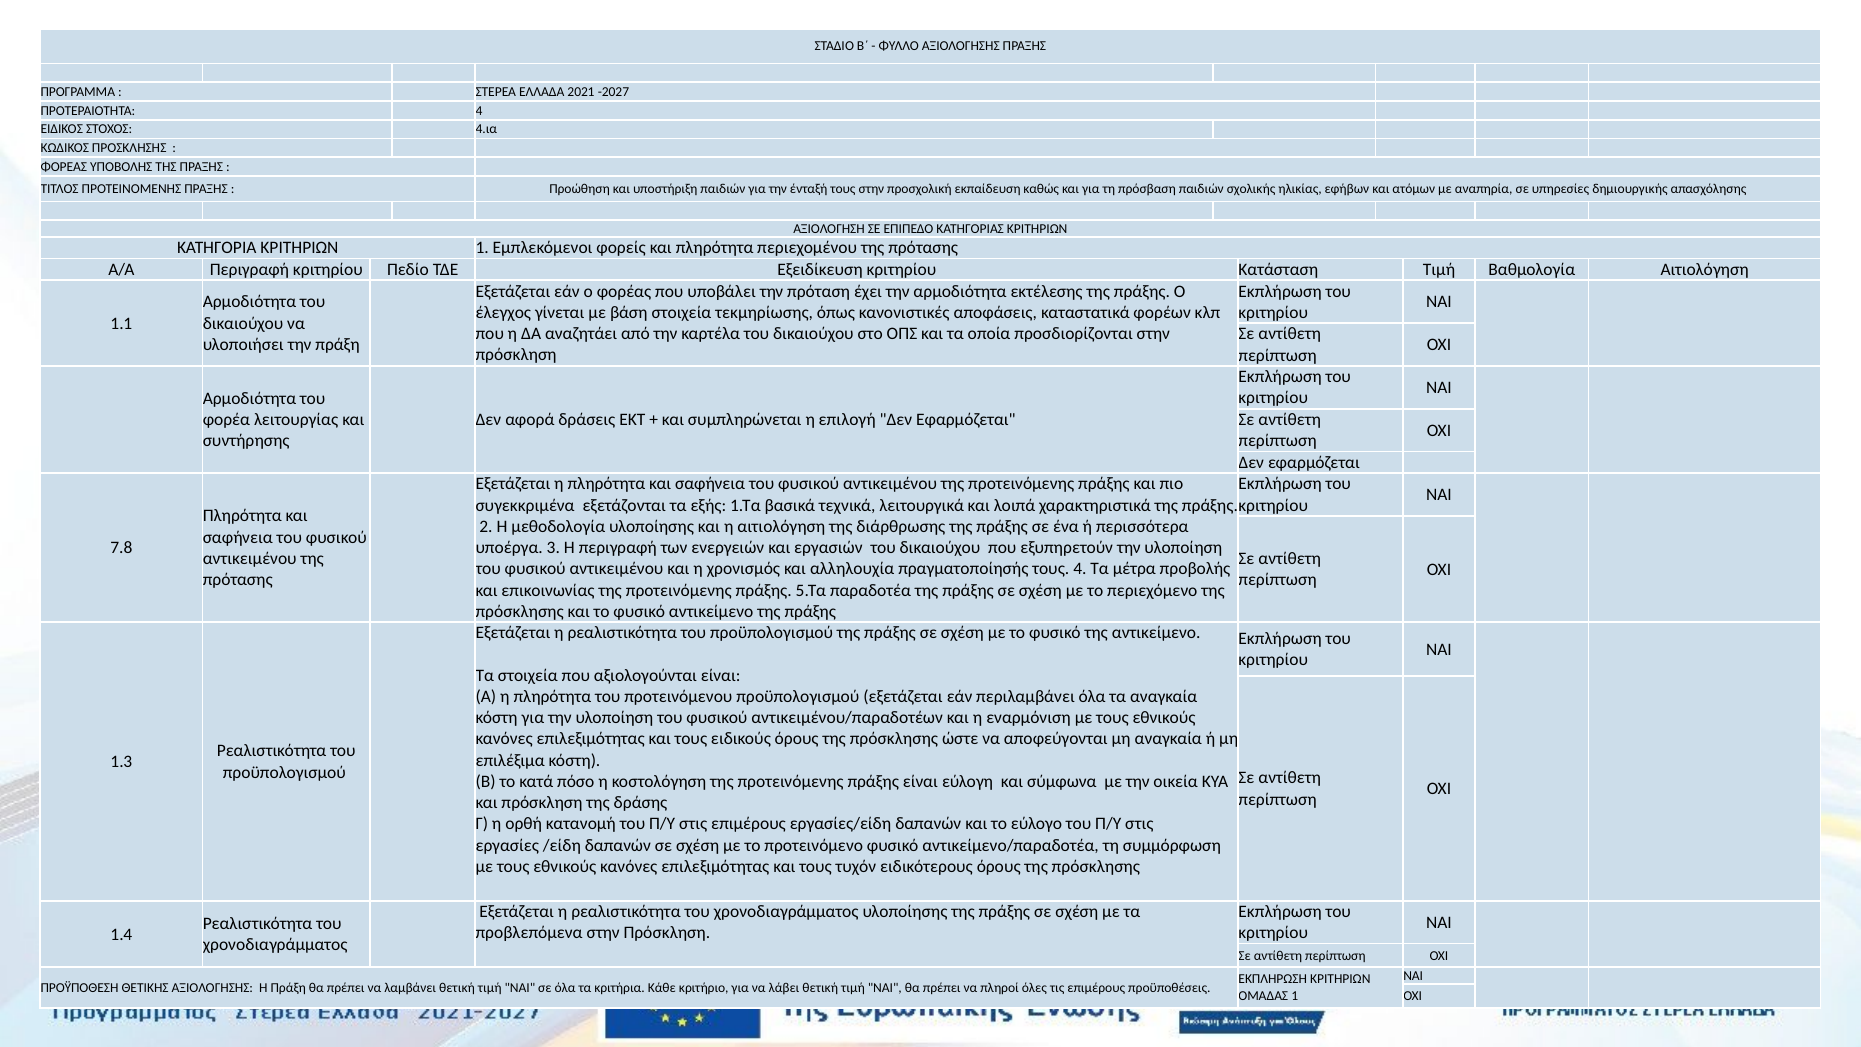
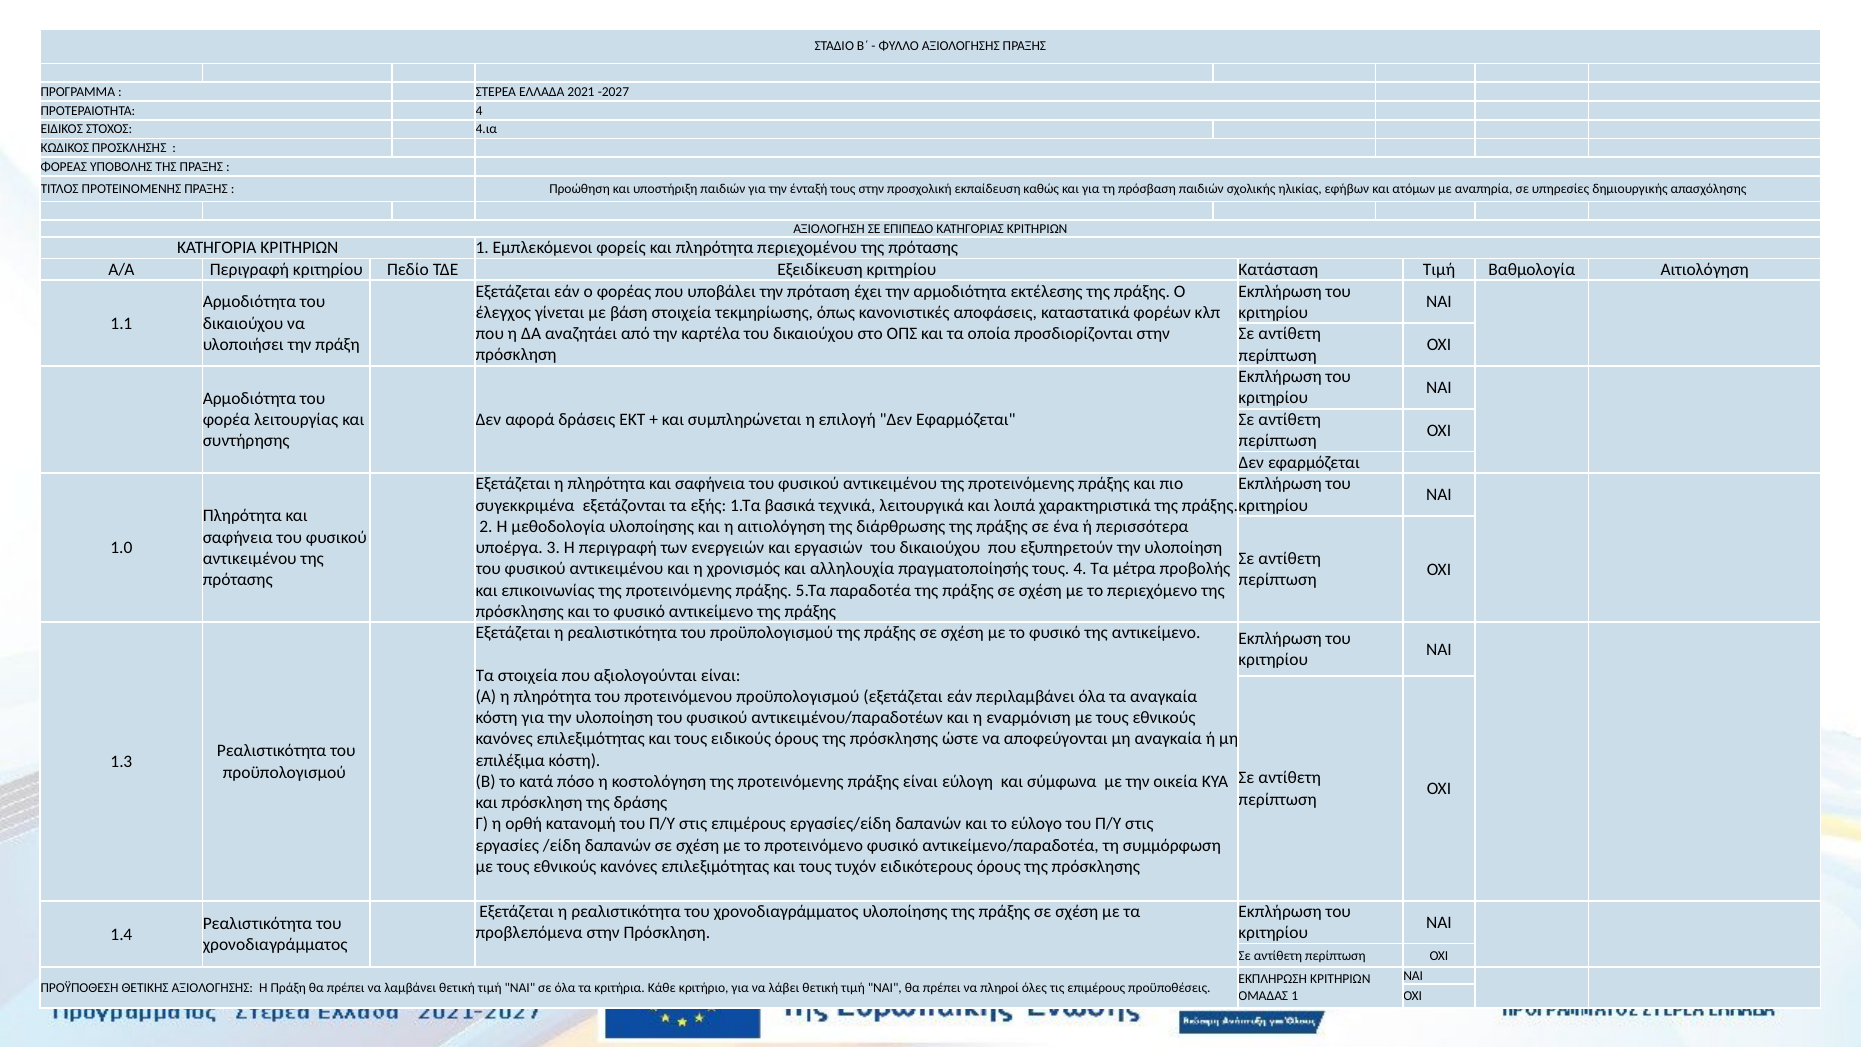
7.8: 7.8 -> 1.0 (121, 548)
